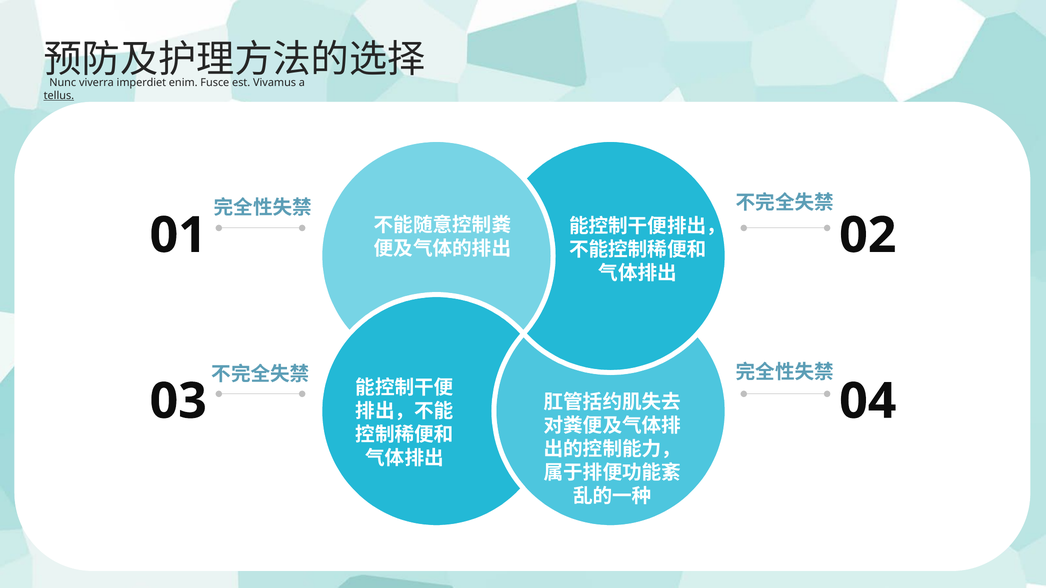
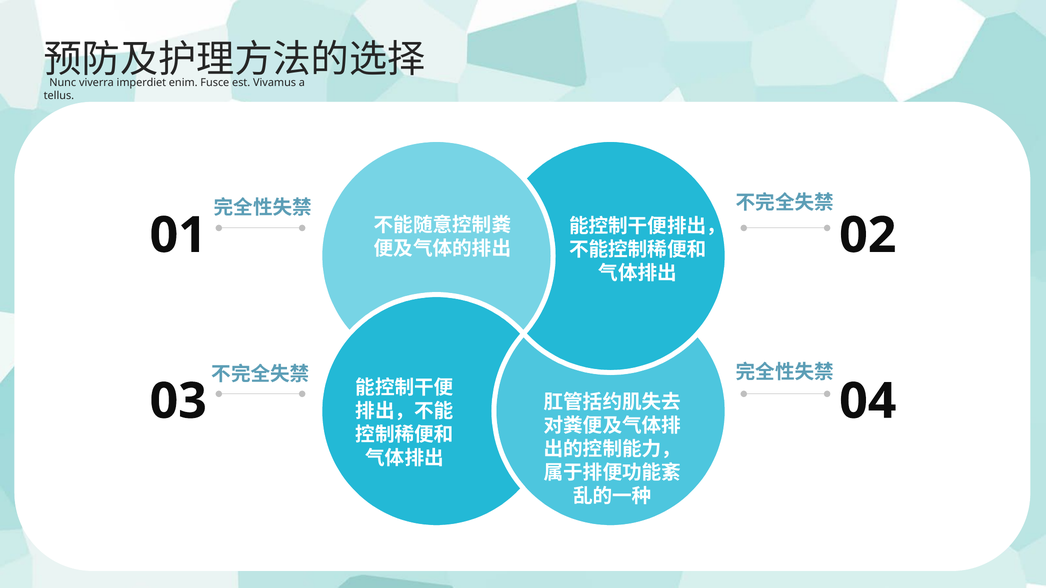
tellus underline: present -> none (59, 96)
